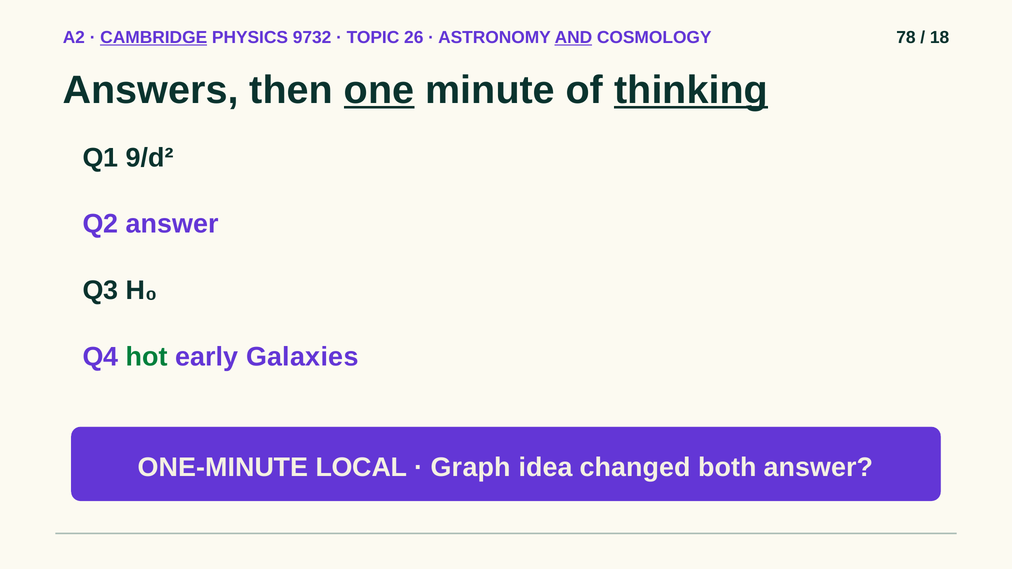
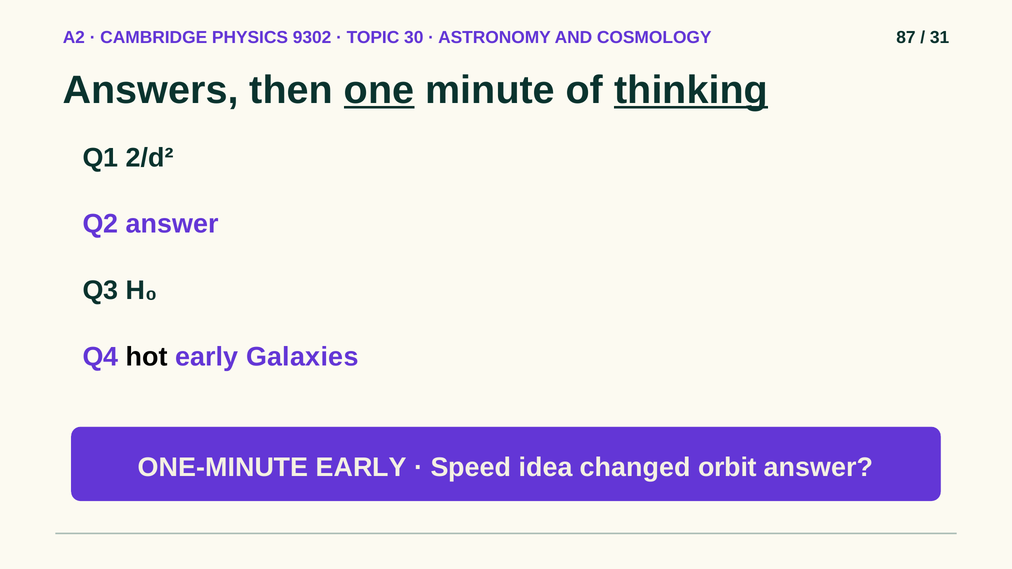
CAMBRIDGE underline: present -> none (154, 37)
9732: 9732 -> 9302 (312, 37)
26: 26 -> 30 (414, 37)
AND underline: present -> none (573, 37)
78: 78 -> 87 (906, 37)
18: 18 -> 31 (940, 37)
9/d²: 9/d² -> 2/d² (150, 158)
hot colour: green -> black (147, 357)
ONE-MINUTE LOCAL: LOCAL -> EARLY (361, 468)
Graph: Graph -> Speed (471, 468)
both: both -> orbit (727, 468)
